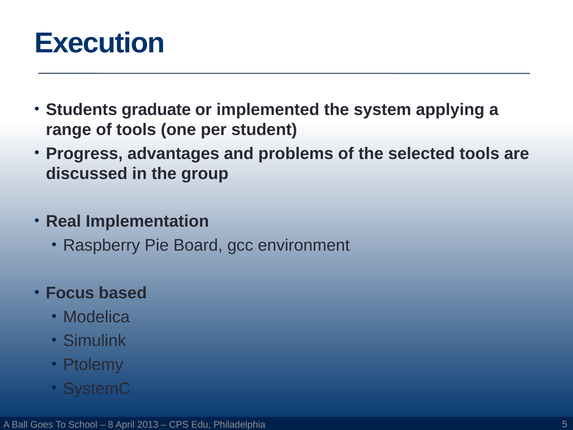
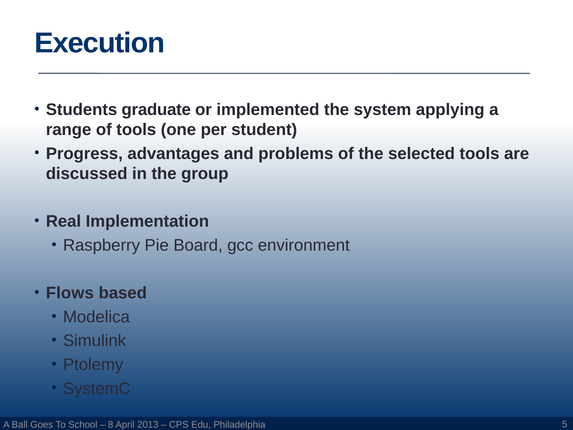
Focus: Focus -> Flows (70, 293)
